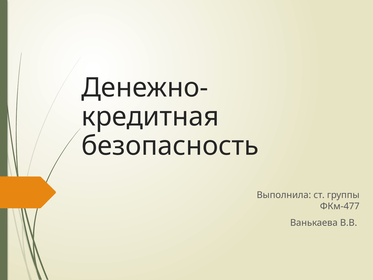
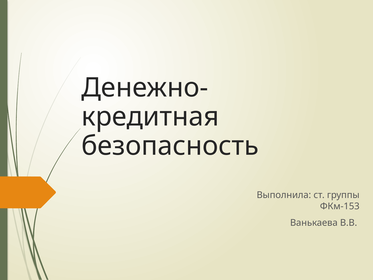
ФКм-477: ФКм-477 -> ФКм-153 (340, 206)
